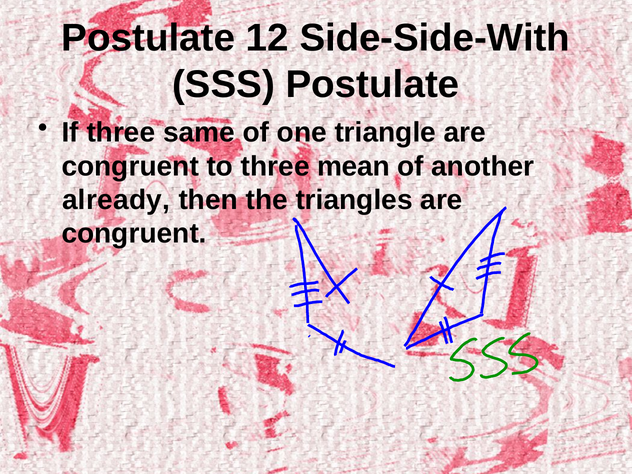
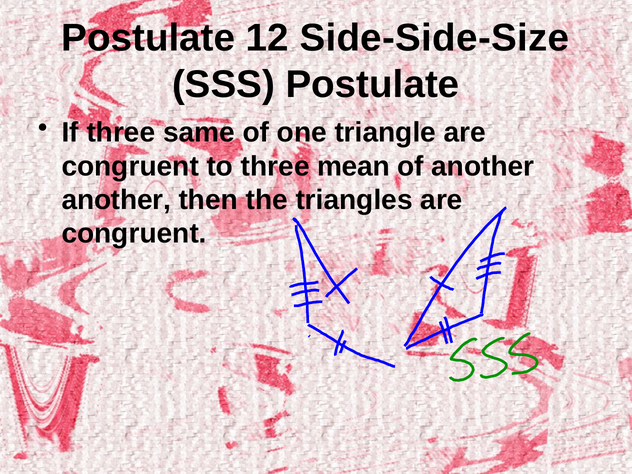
Side-Side-With: Side-Side-With -> Side-Side-Size (434, 38)
already: already -> another (116, 200)
